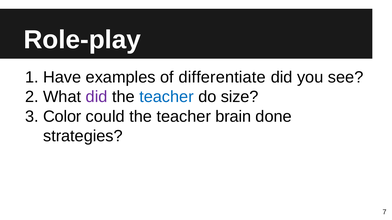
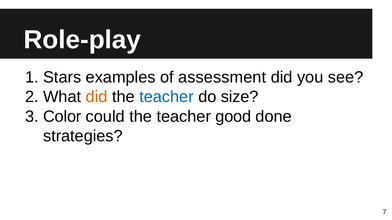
Have: Have -> Stars (62, 77)
differentiate: differentiate -> assessment (222, 77)
did colour: purple -> orange (97, 97)
brain: brain -> good (233, 117)
